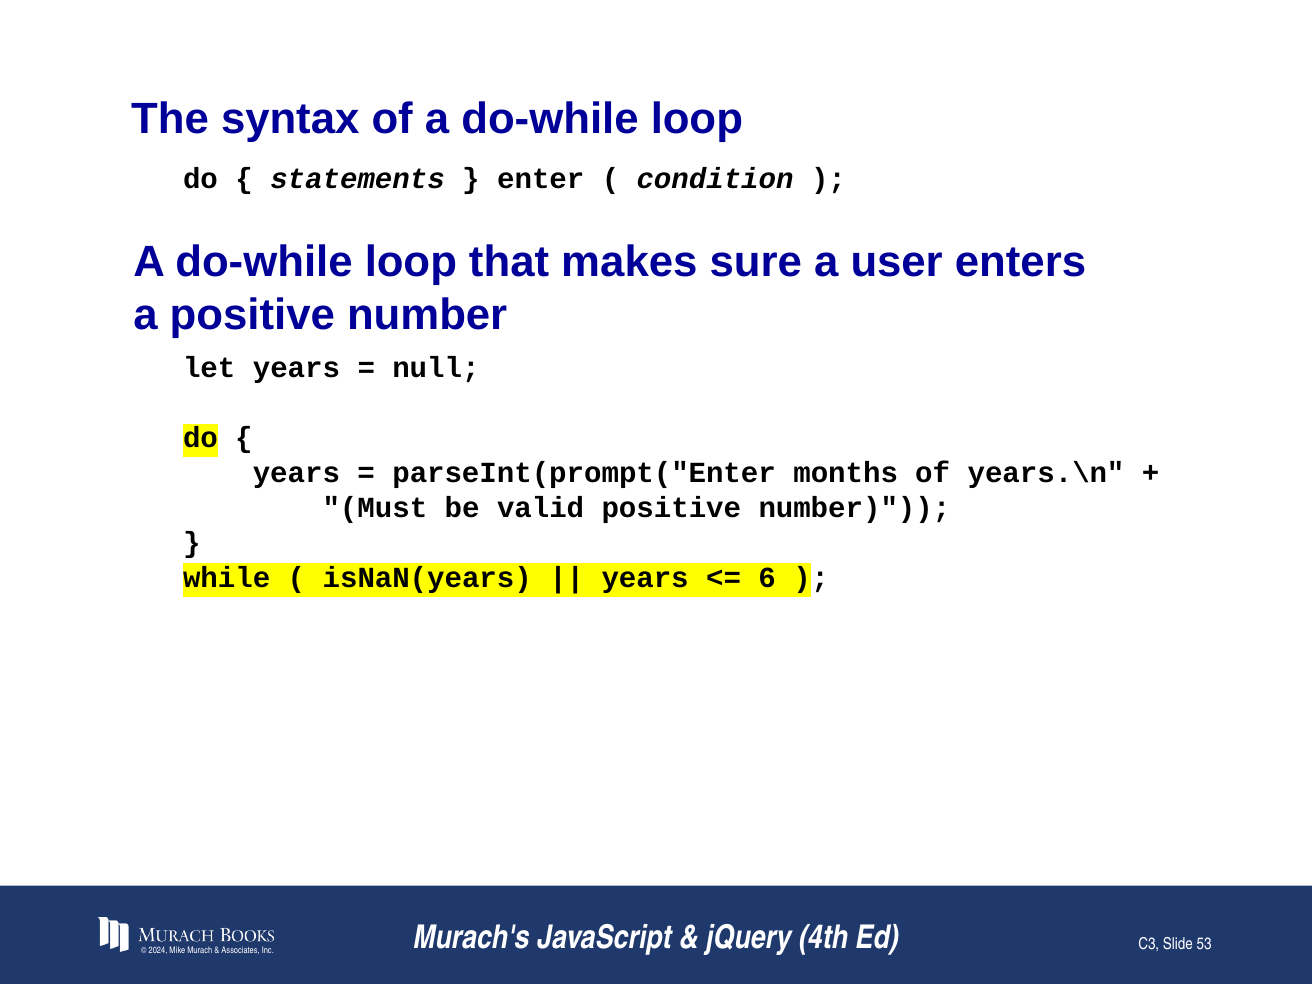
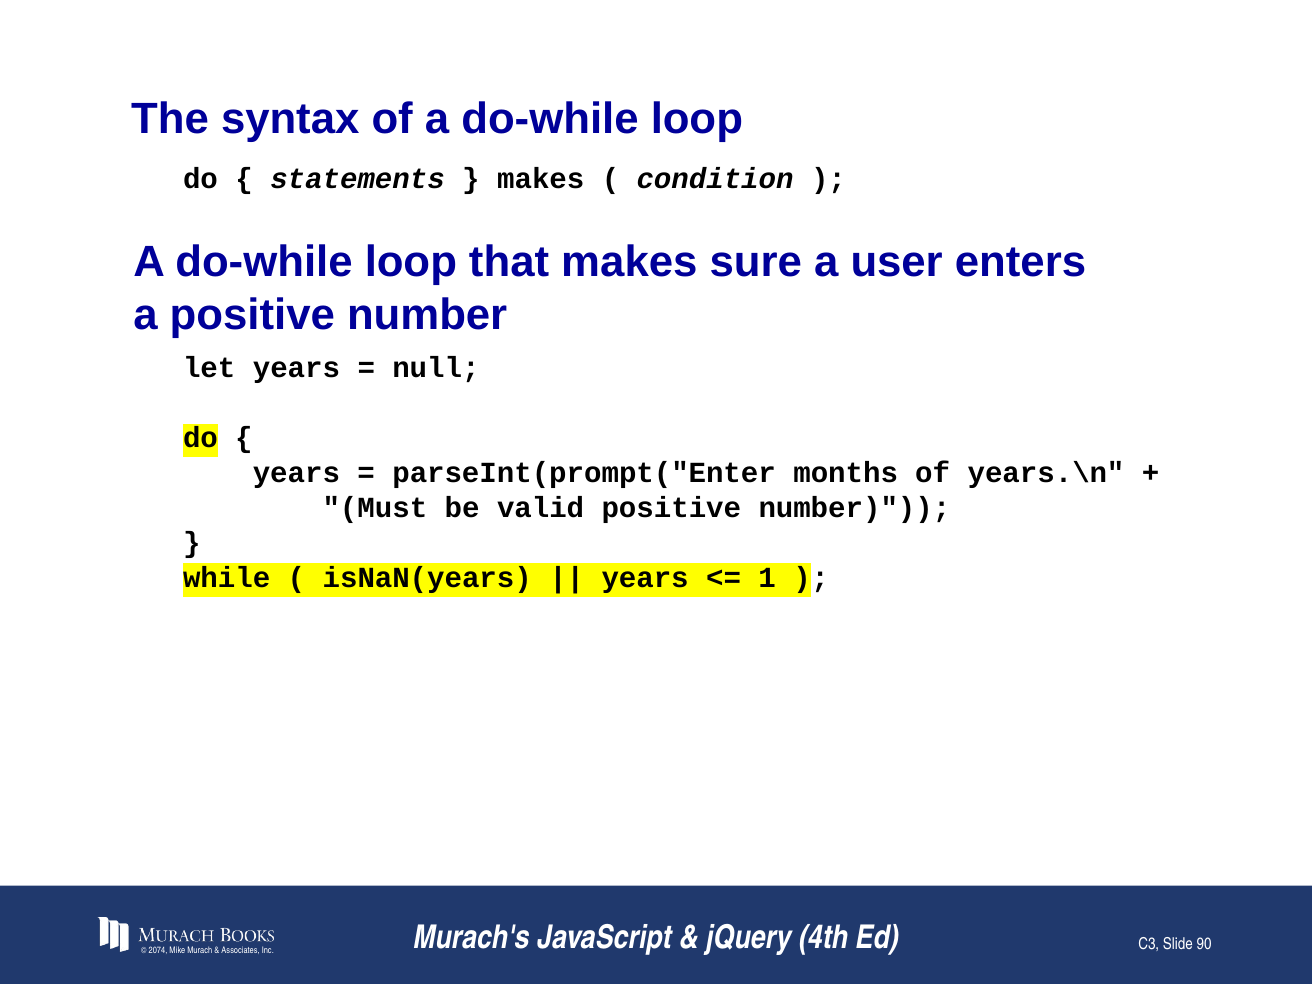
enter: enter -> makes (541, 179)
6: 6 -> 1 (767, 578)
2024: 2024 -> 2074 (158, 951)
53: 53 -> 90 (1204, 944)
